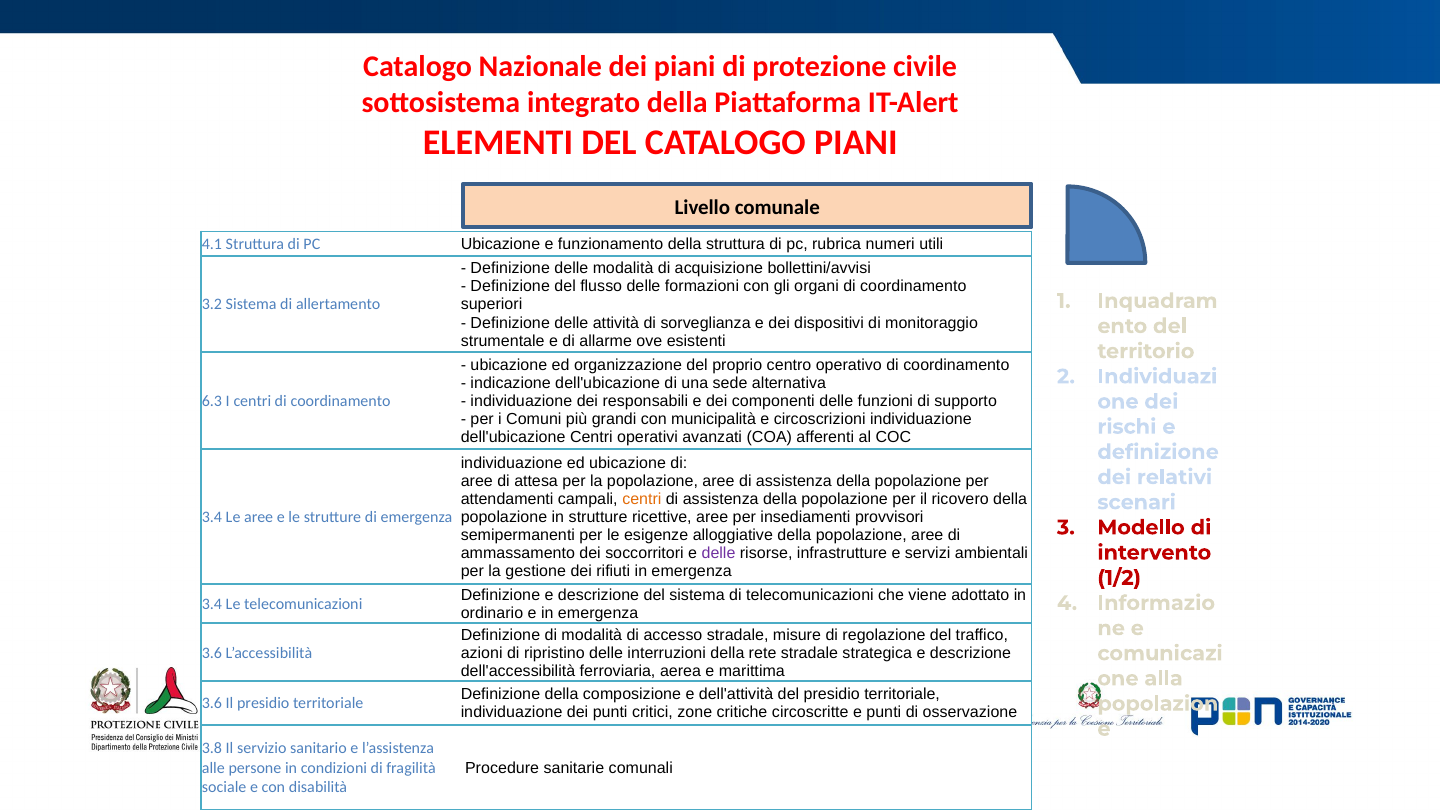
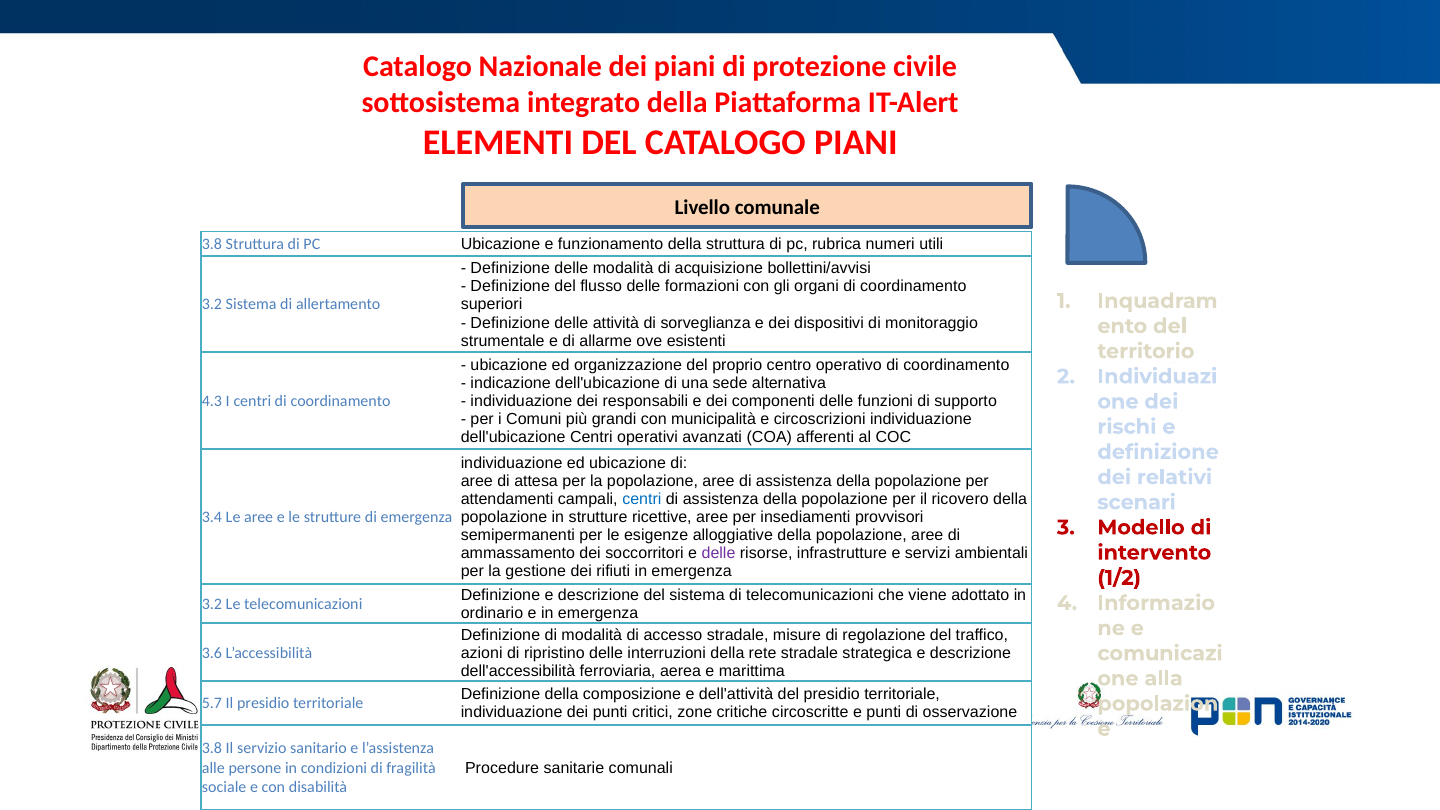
4.1: 4.1 -> 3.8 (212, 244)
6.3: 6.3 -> 4.3 (212, 401)
centri colour: orange -> blue (642, 499)
3.4: 3.4 -> 3.2 (212, 604)
3.6: 3.6 -> 5.7 (212, 704)
